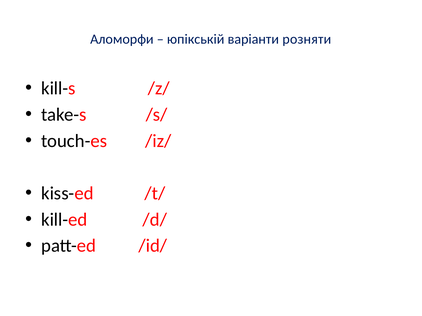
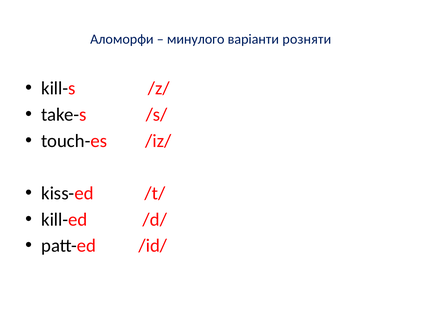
юпікській: юпікській -> минулого (196, 39)
